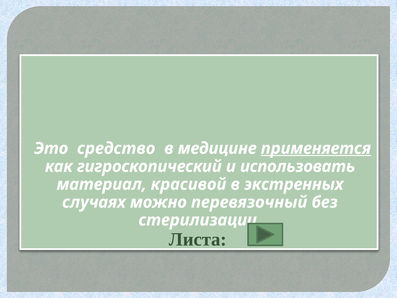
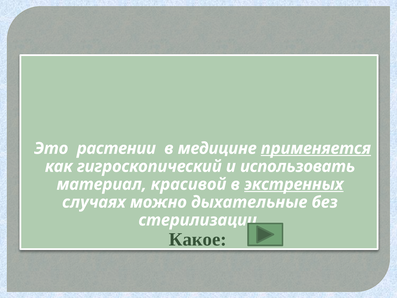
средство: средство -> растении (116, 148)
экстренных underline: none -> present (294, 184)
перевязочный: перевязочный -> дыхательные (249, 202)
Листа: Листа -> Какое (198, 239)
